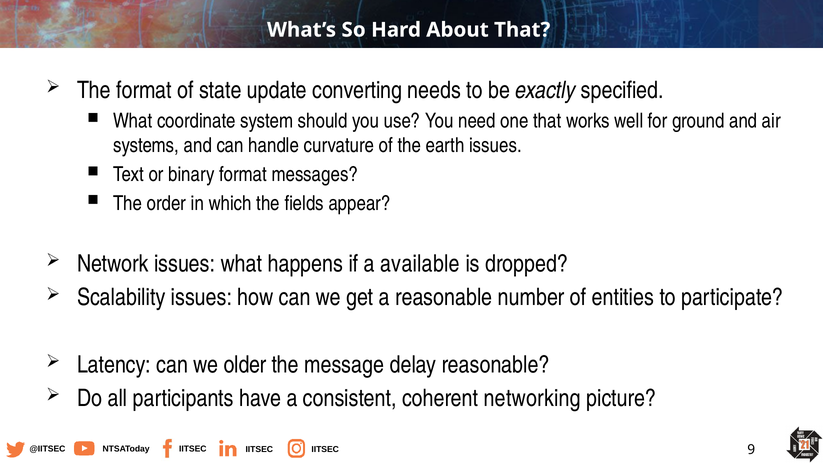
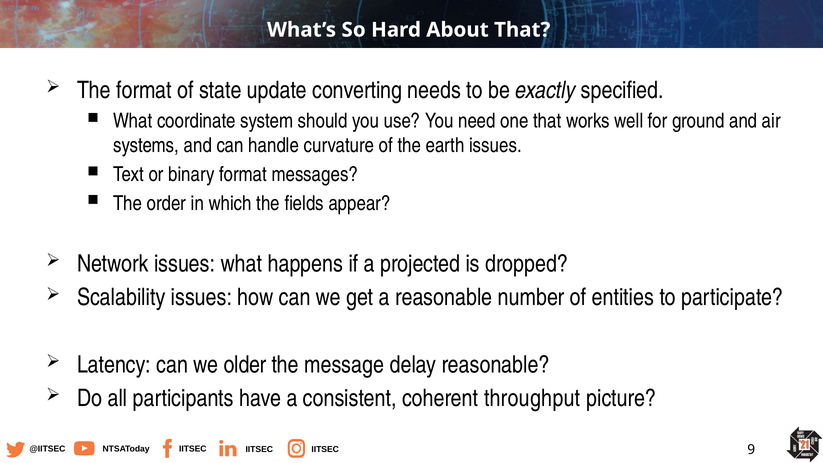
available: available -> projected (420, 264)
networking: networking -> throughput (532, 398)
